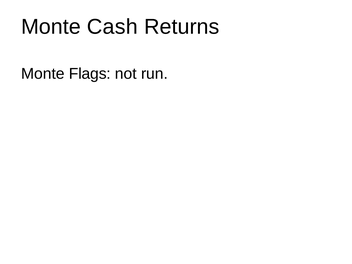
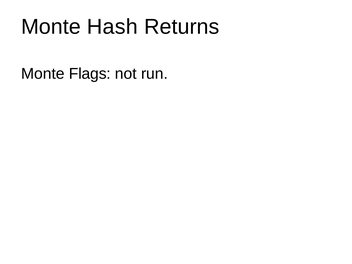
Cash: Cash -> Hash (112, 27)
